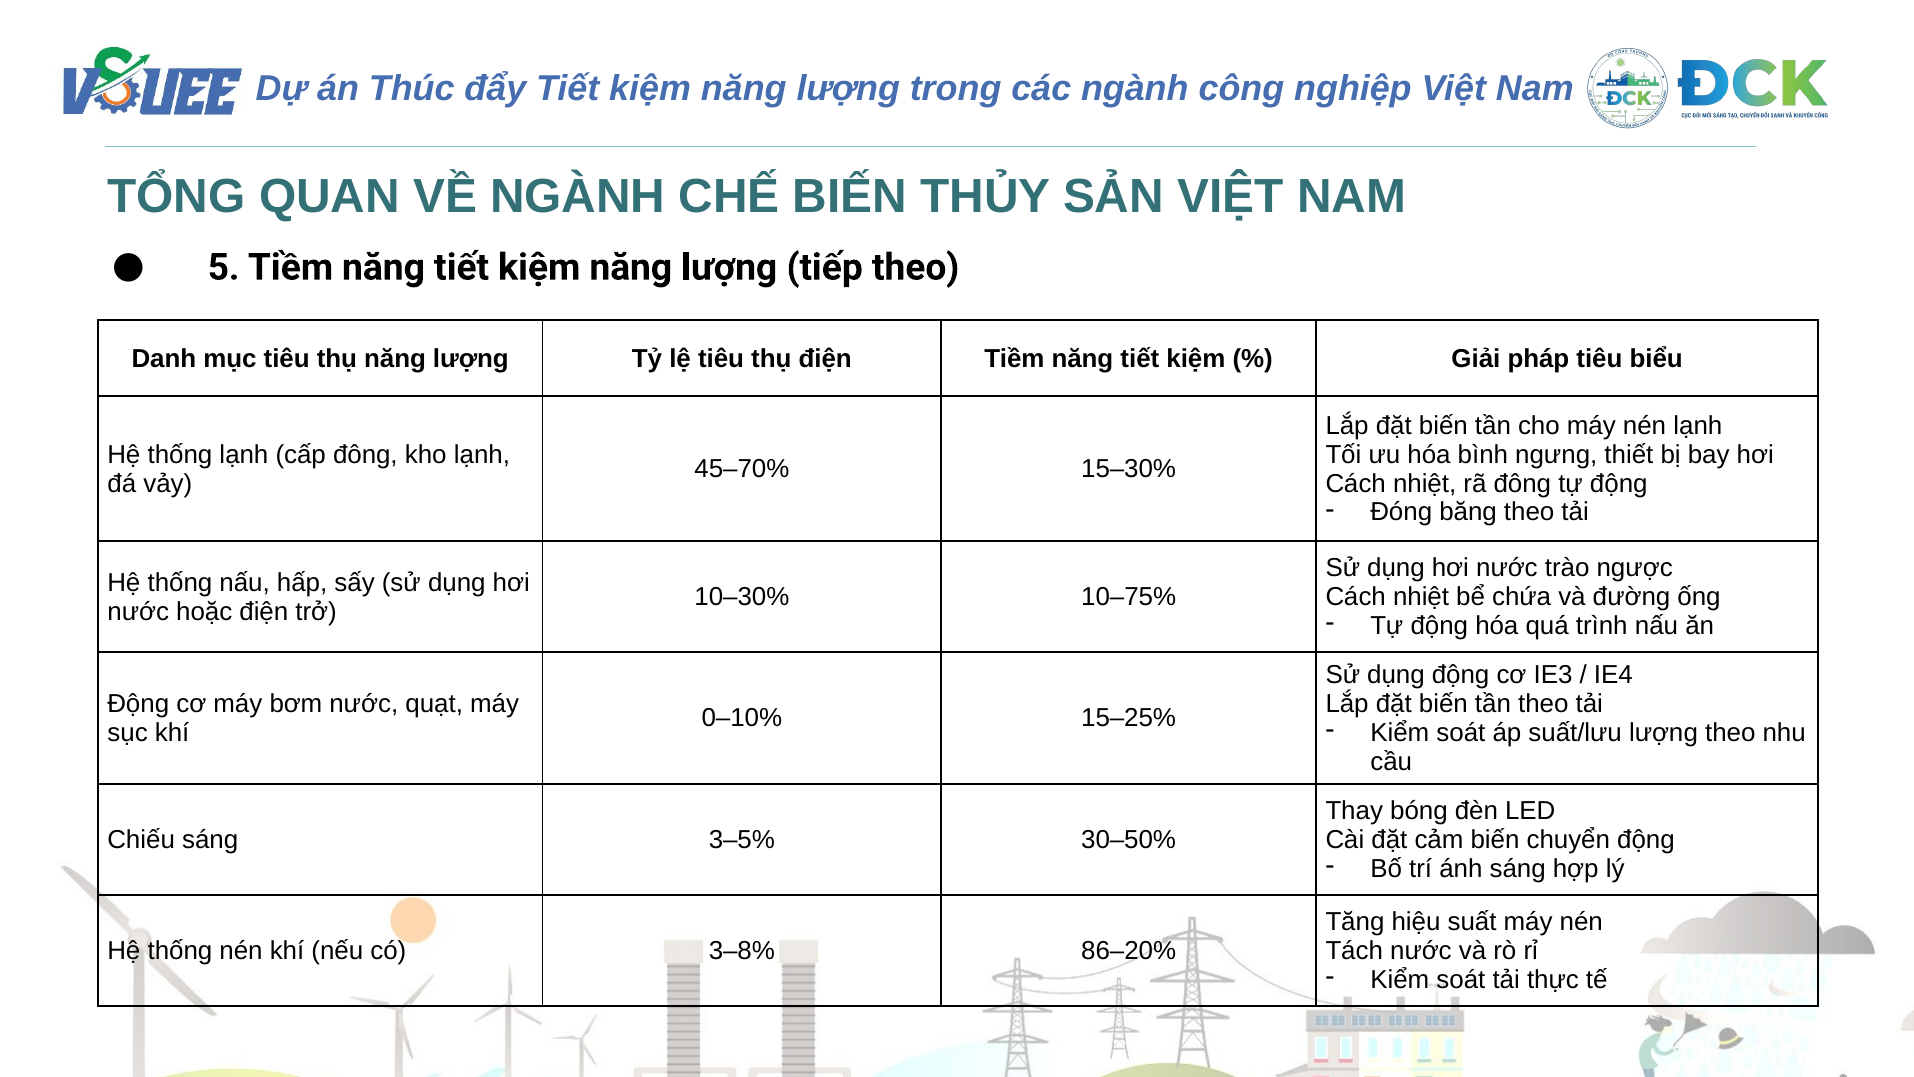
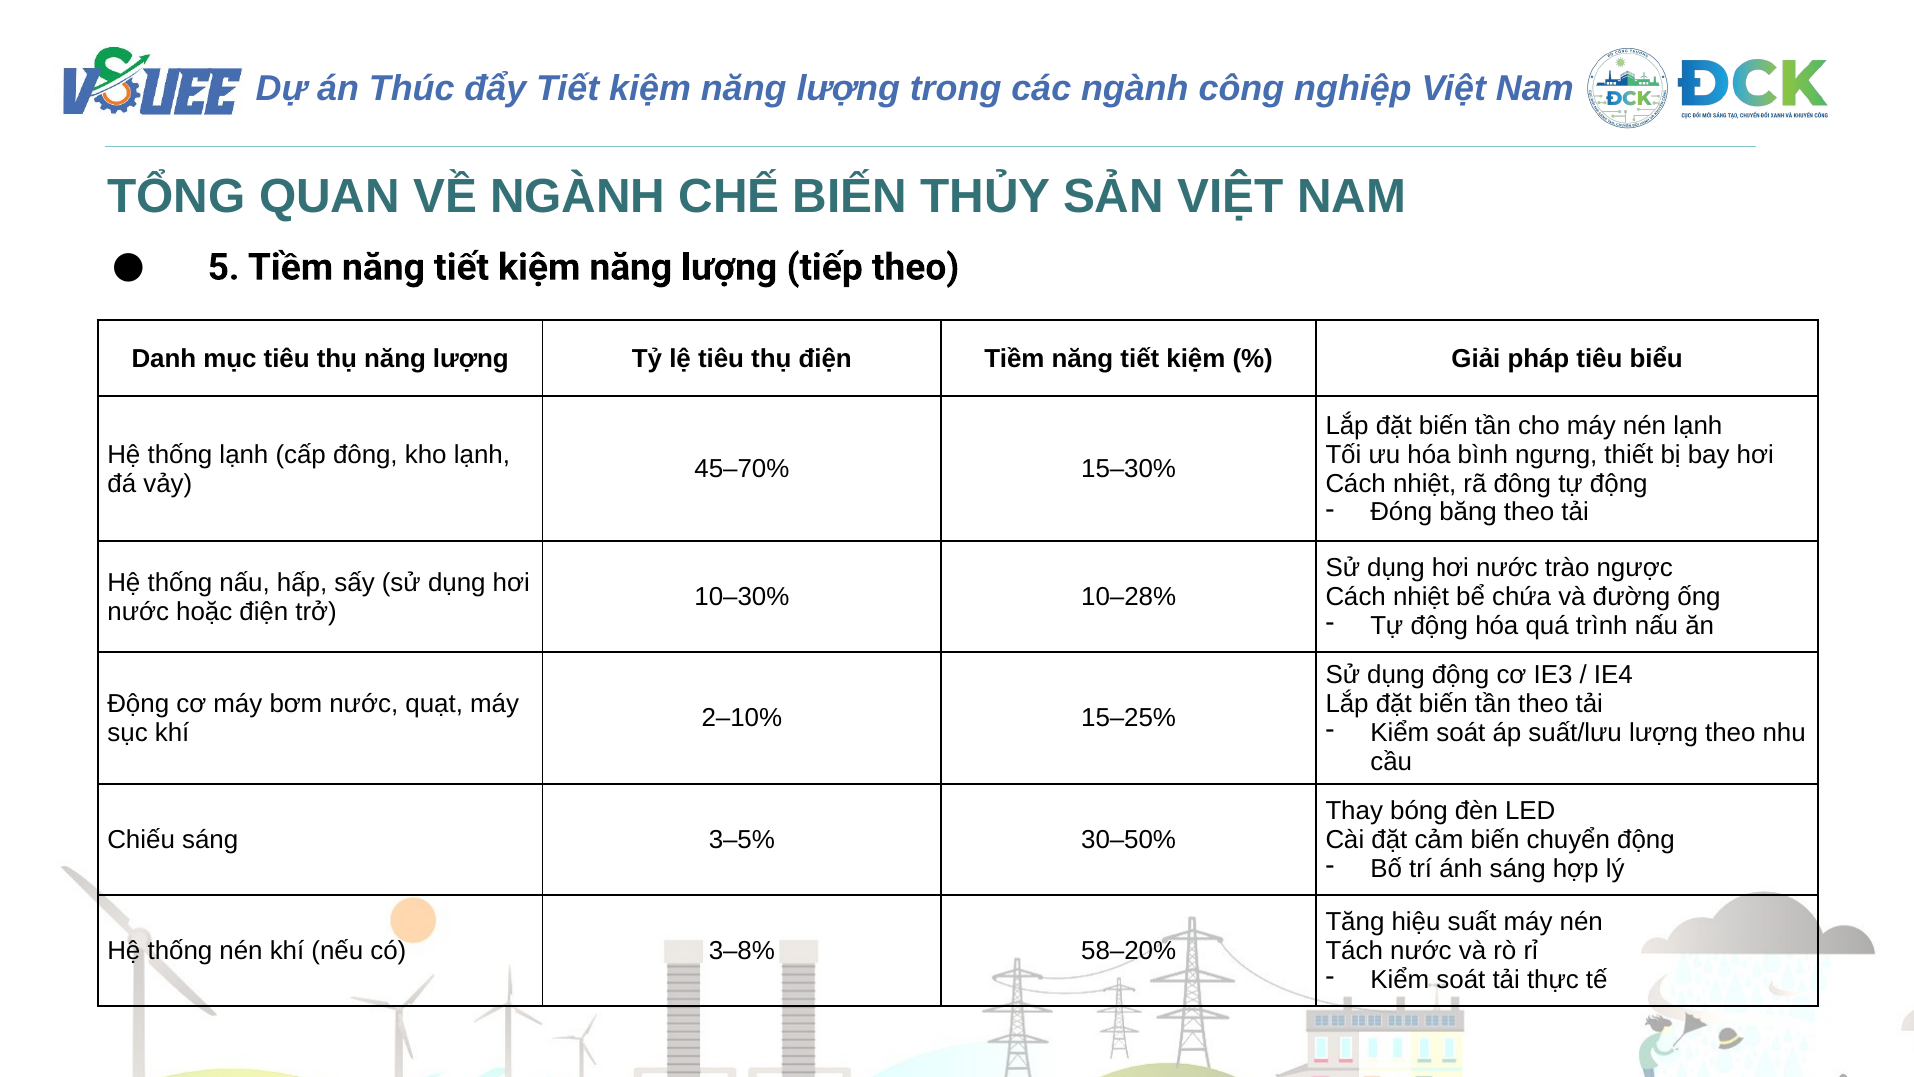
10–75%: 10–75% -> 10–28% (1129, 597)
0–10%: 0–10% -> 2–10% (742, 718)
86–20%: 86–20% -> 58–20% (1129, 951)
